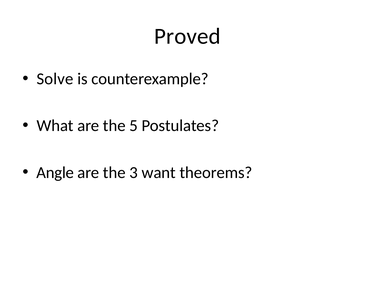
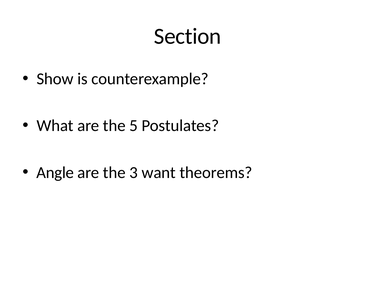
Proved: Proved -> Section (188, 36)
Solve: Solve -> Show (55, 79)
